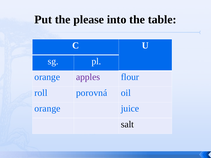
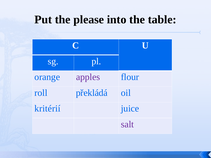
porovná: porovná -> překládá (92, 93)
orange: orange -> kritérií (47, 109)
salt colour: black -> purple (127, 124)
